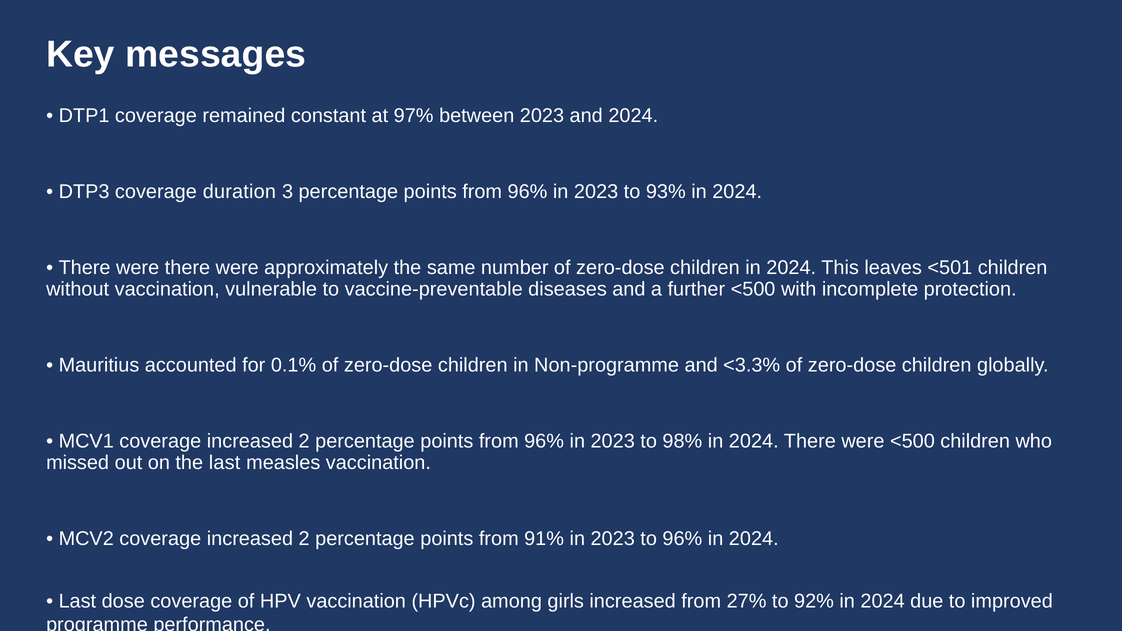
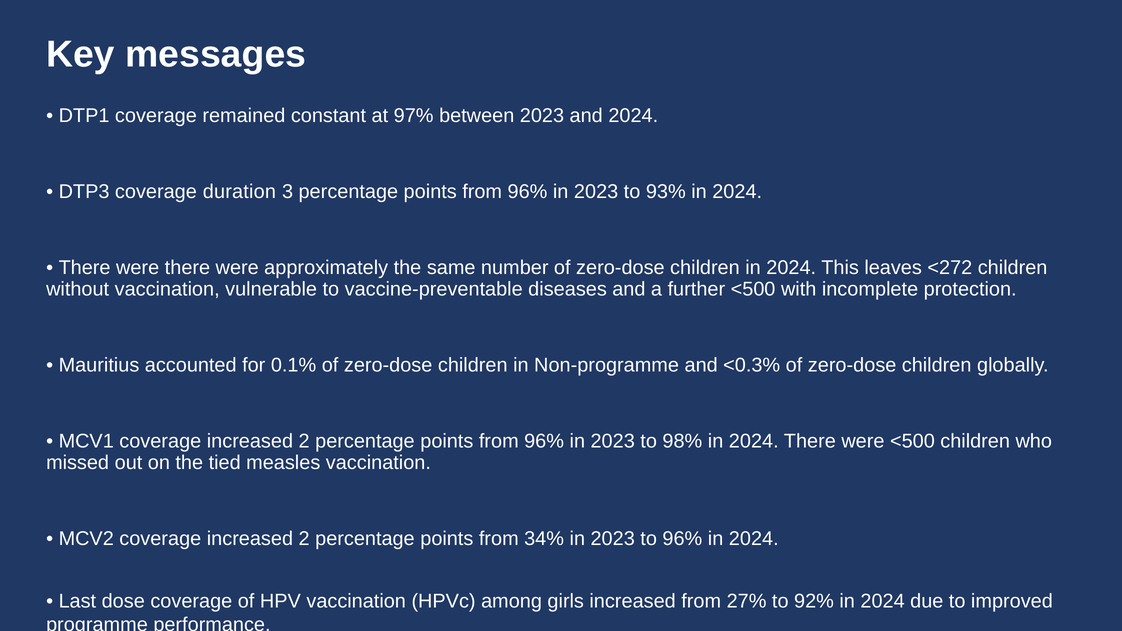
<501: <501 -> <272 (950, 268)
<3.3%: <3.3% -> <0.3% (752, 365)
the last: last -> tied (225, 463)
91%: 91% -> 34% (544, 539)
